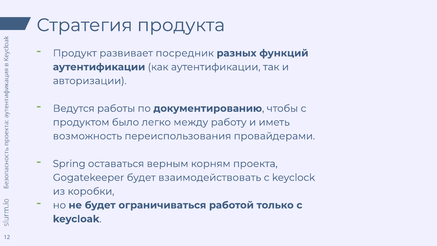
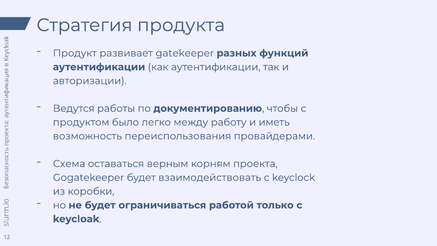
посредник: посредник -> gatekeeper (185, 53)
Spring: Spring -> Схема (69, 164)
